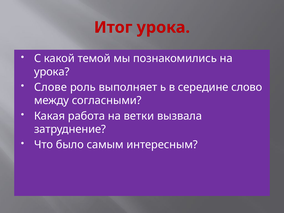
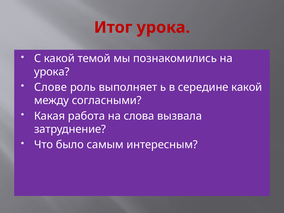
середине слово: слово -> какой (247, 87)
ветки: ветки -> слова (139, 116)
